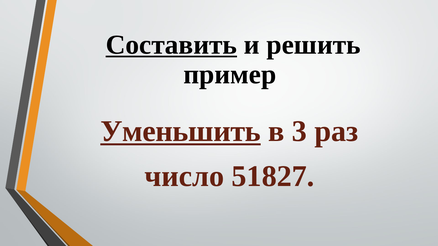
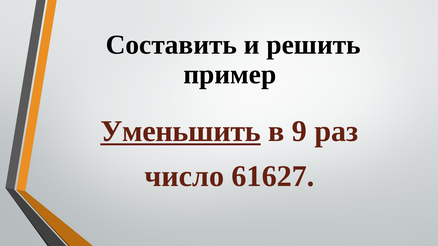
Составить underline: present -> none (171, 45)
3: 3 -> 9 (299, 132)
51827: 51827 -> 61627 (273, 176)
